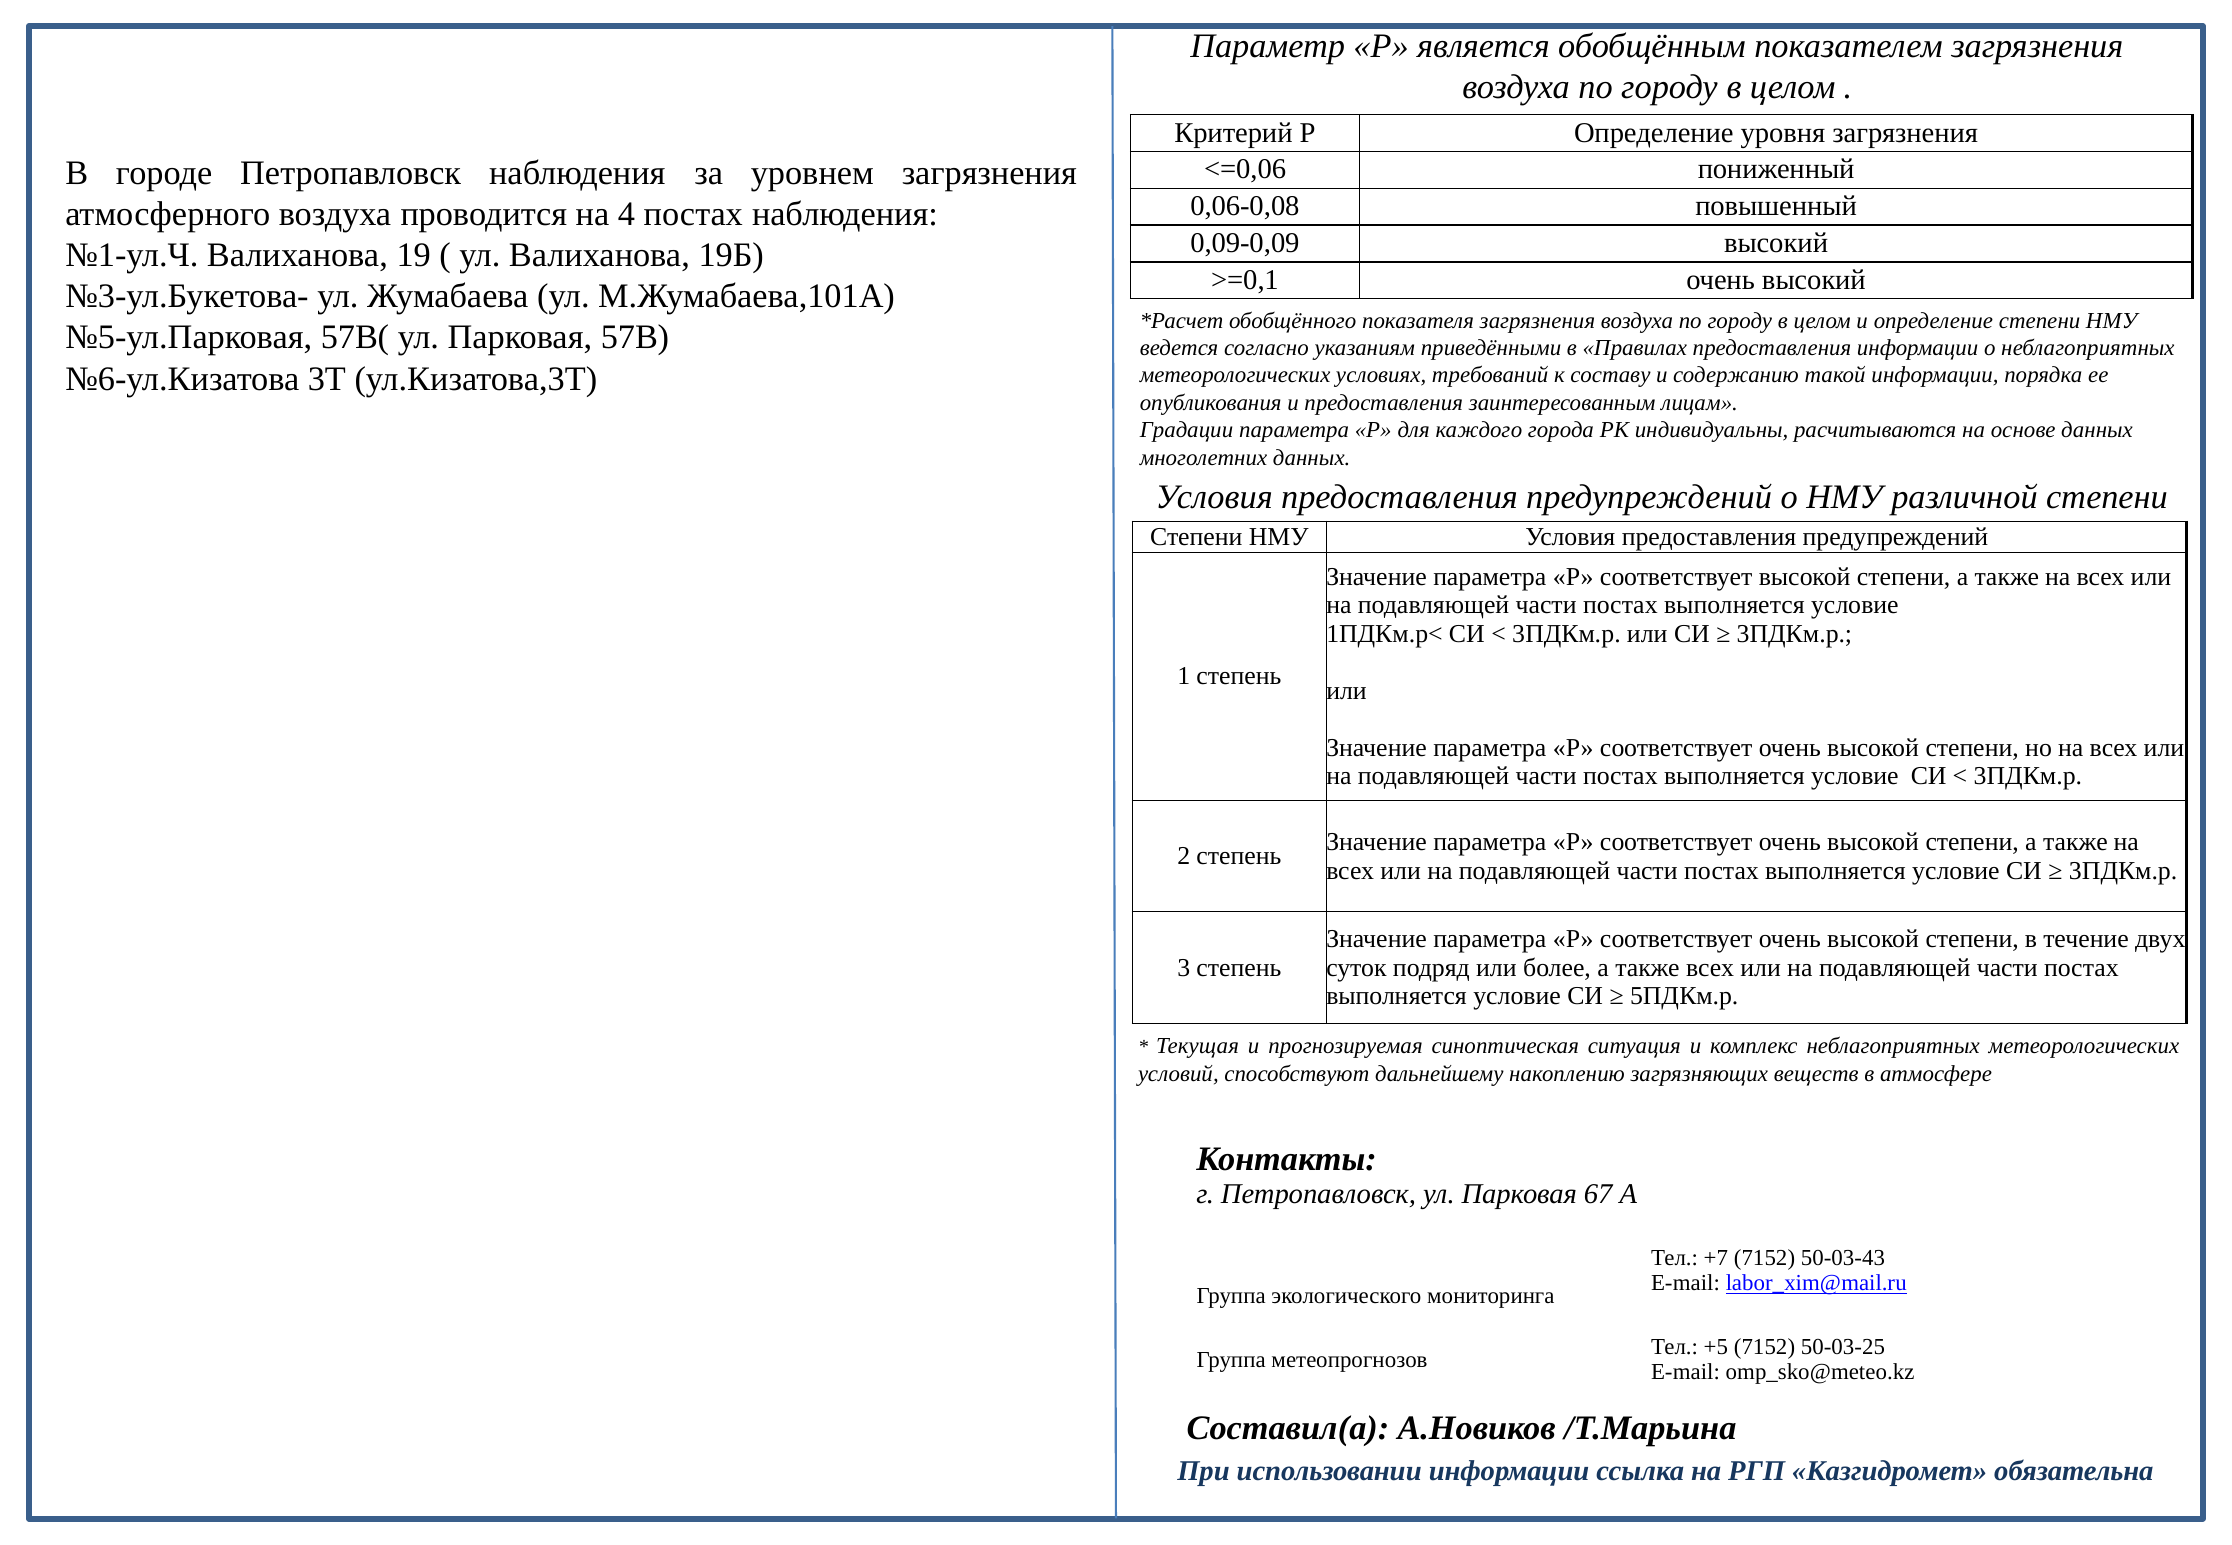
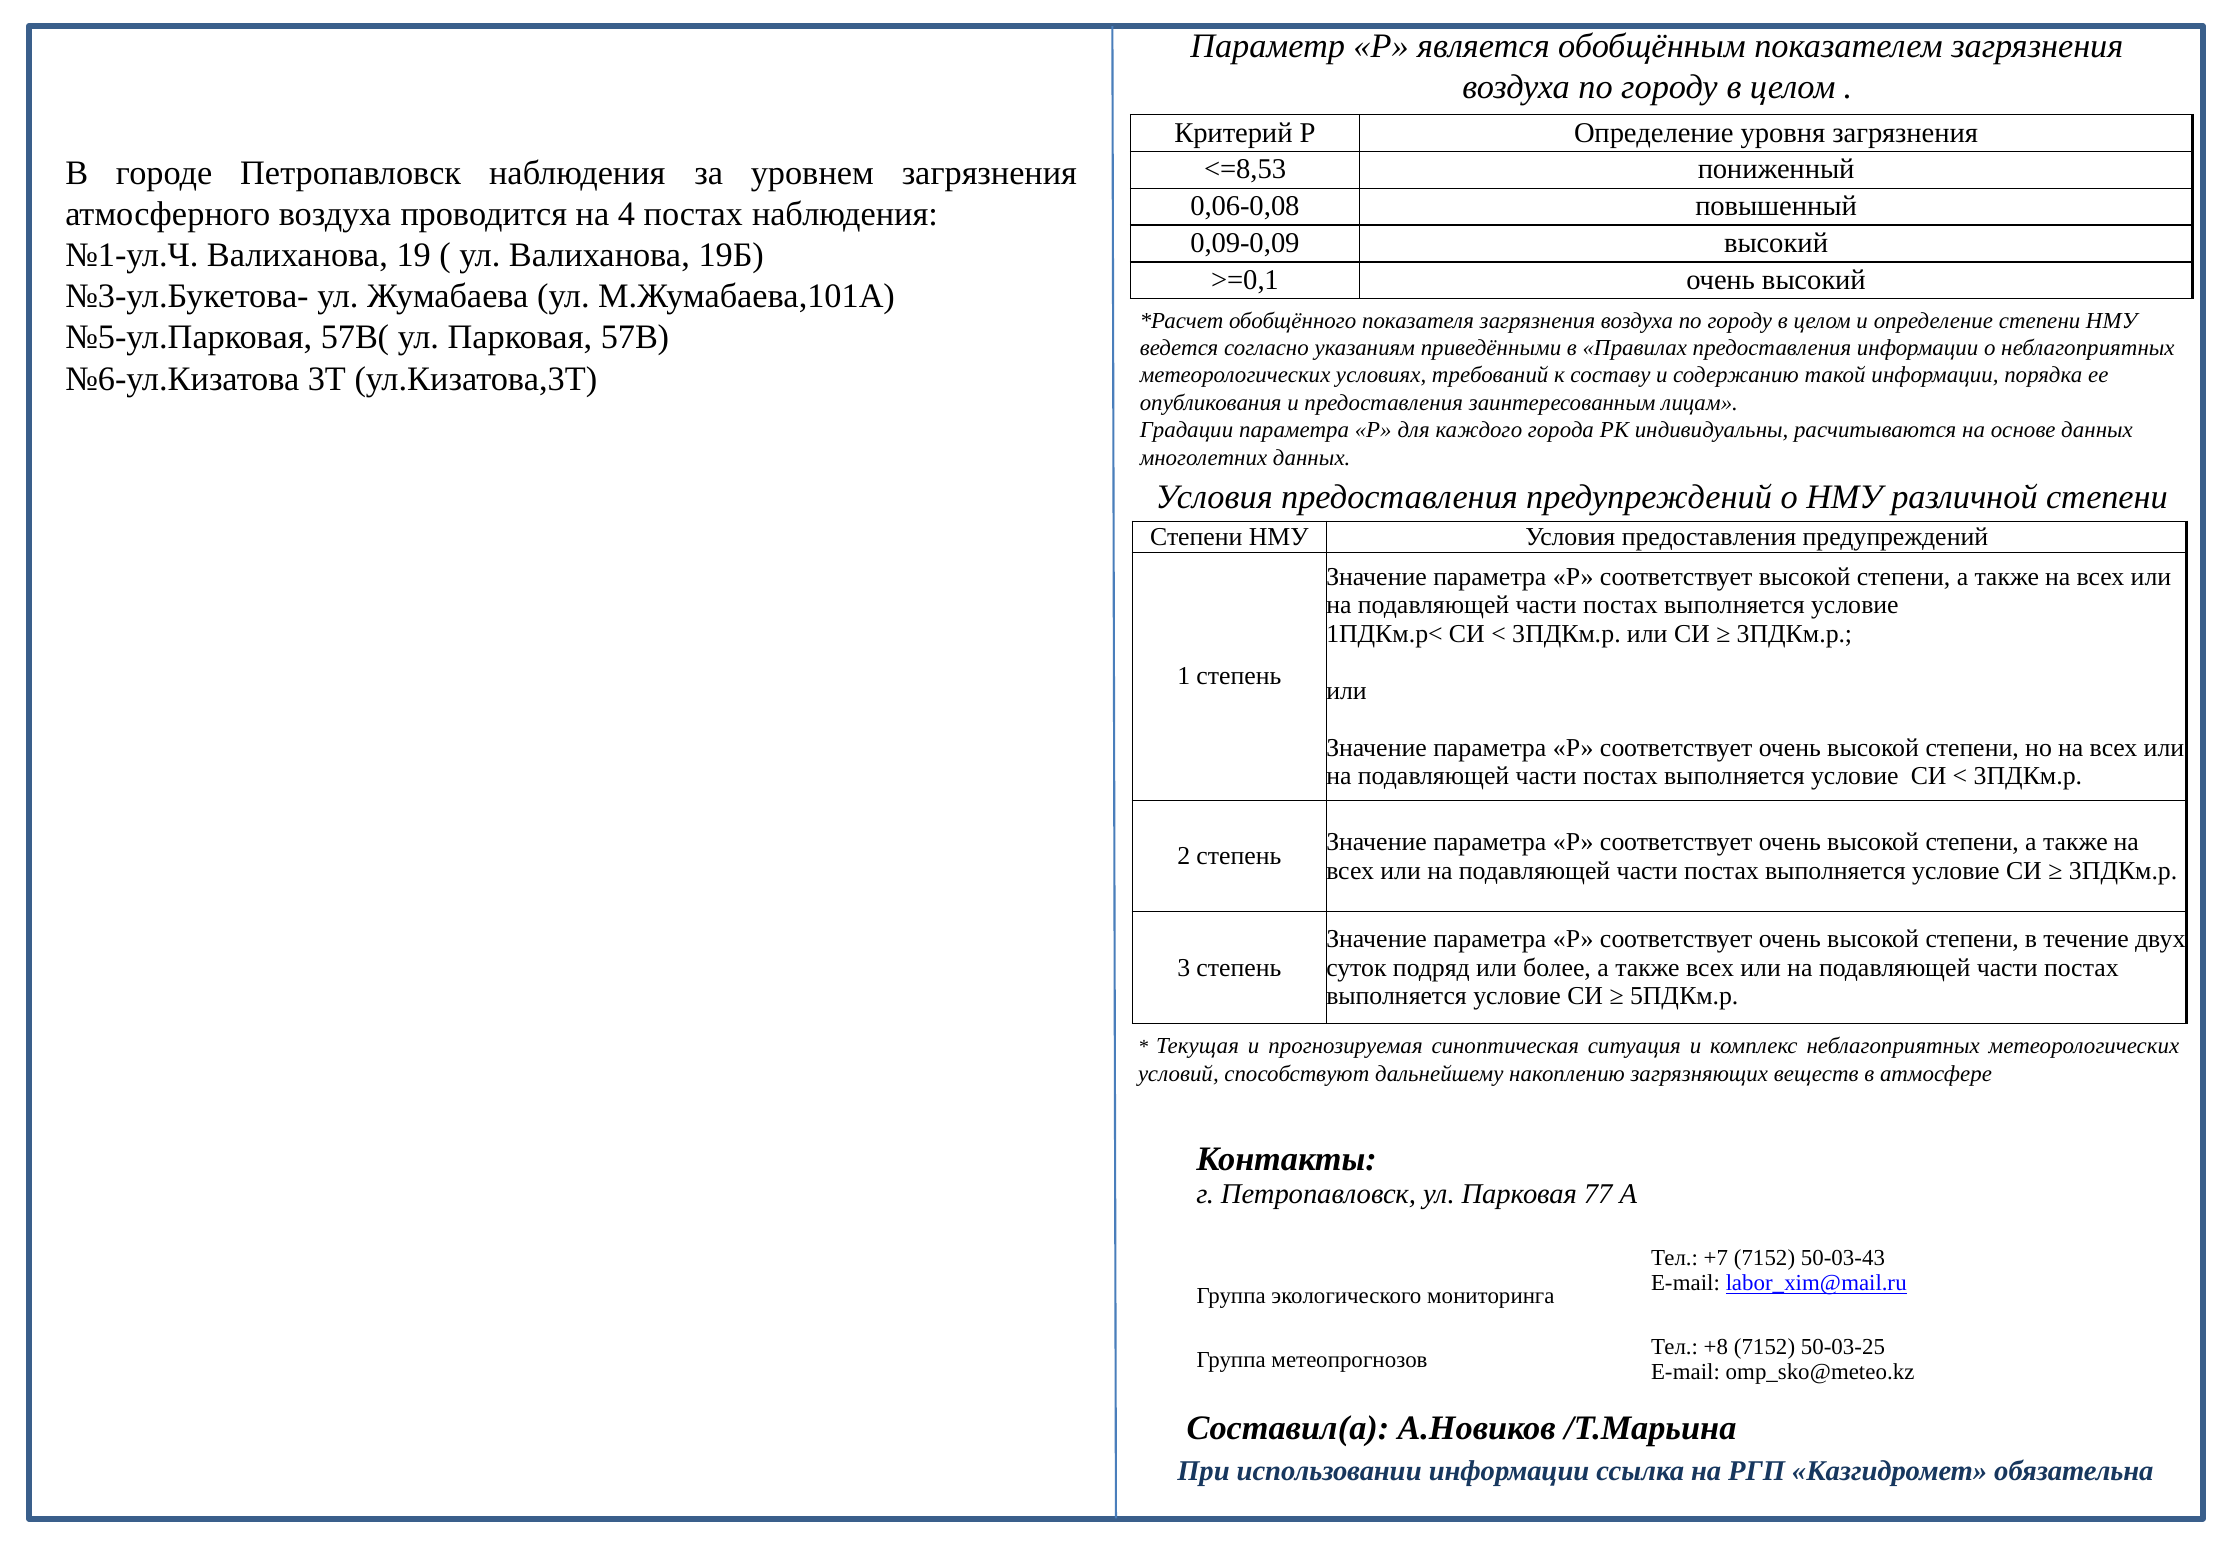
<=0,06: <=0,06 -> <=8,53 (1245, 170)
67: 67 -> 77 (1598, 1195)
+5: +5 -> +8 (1716, 1347)
